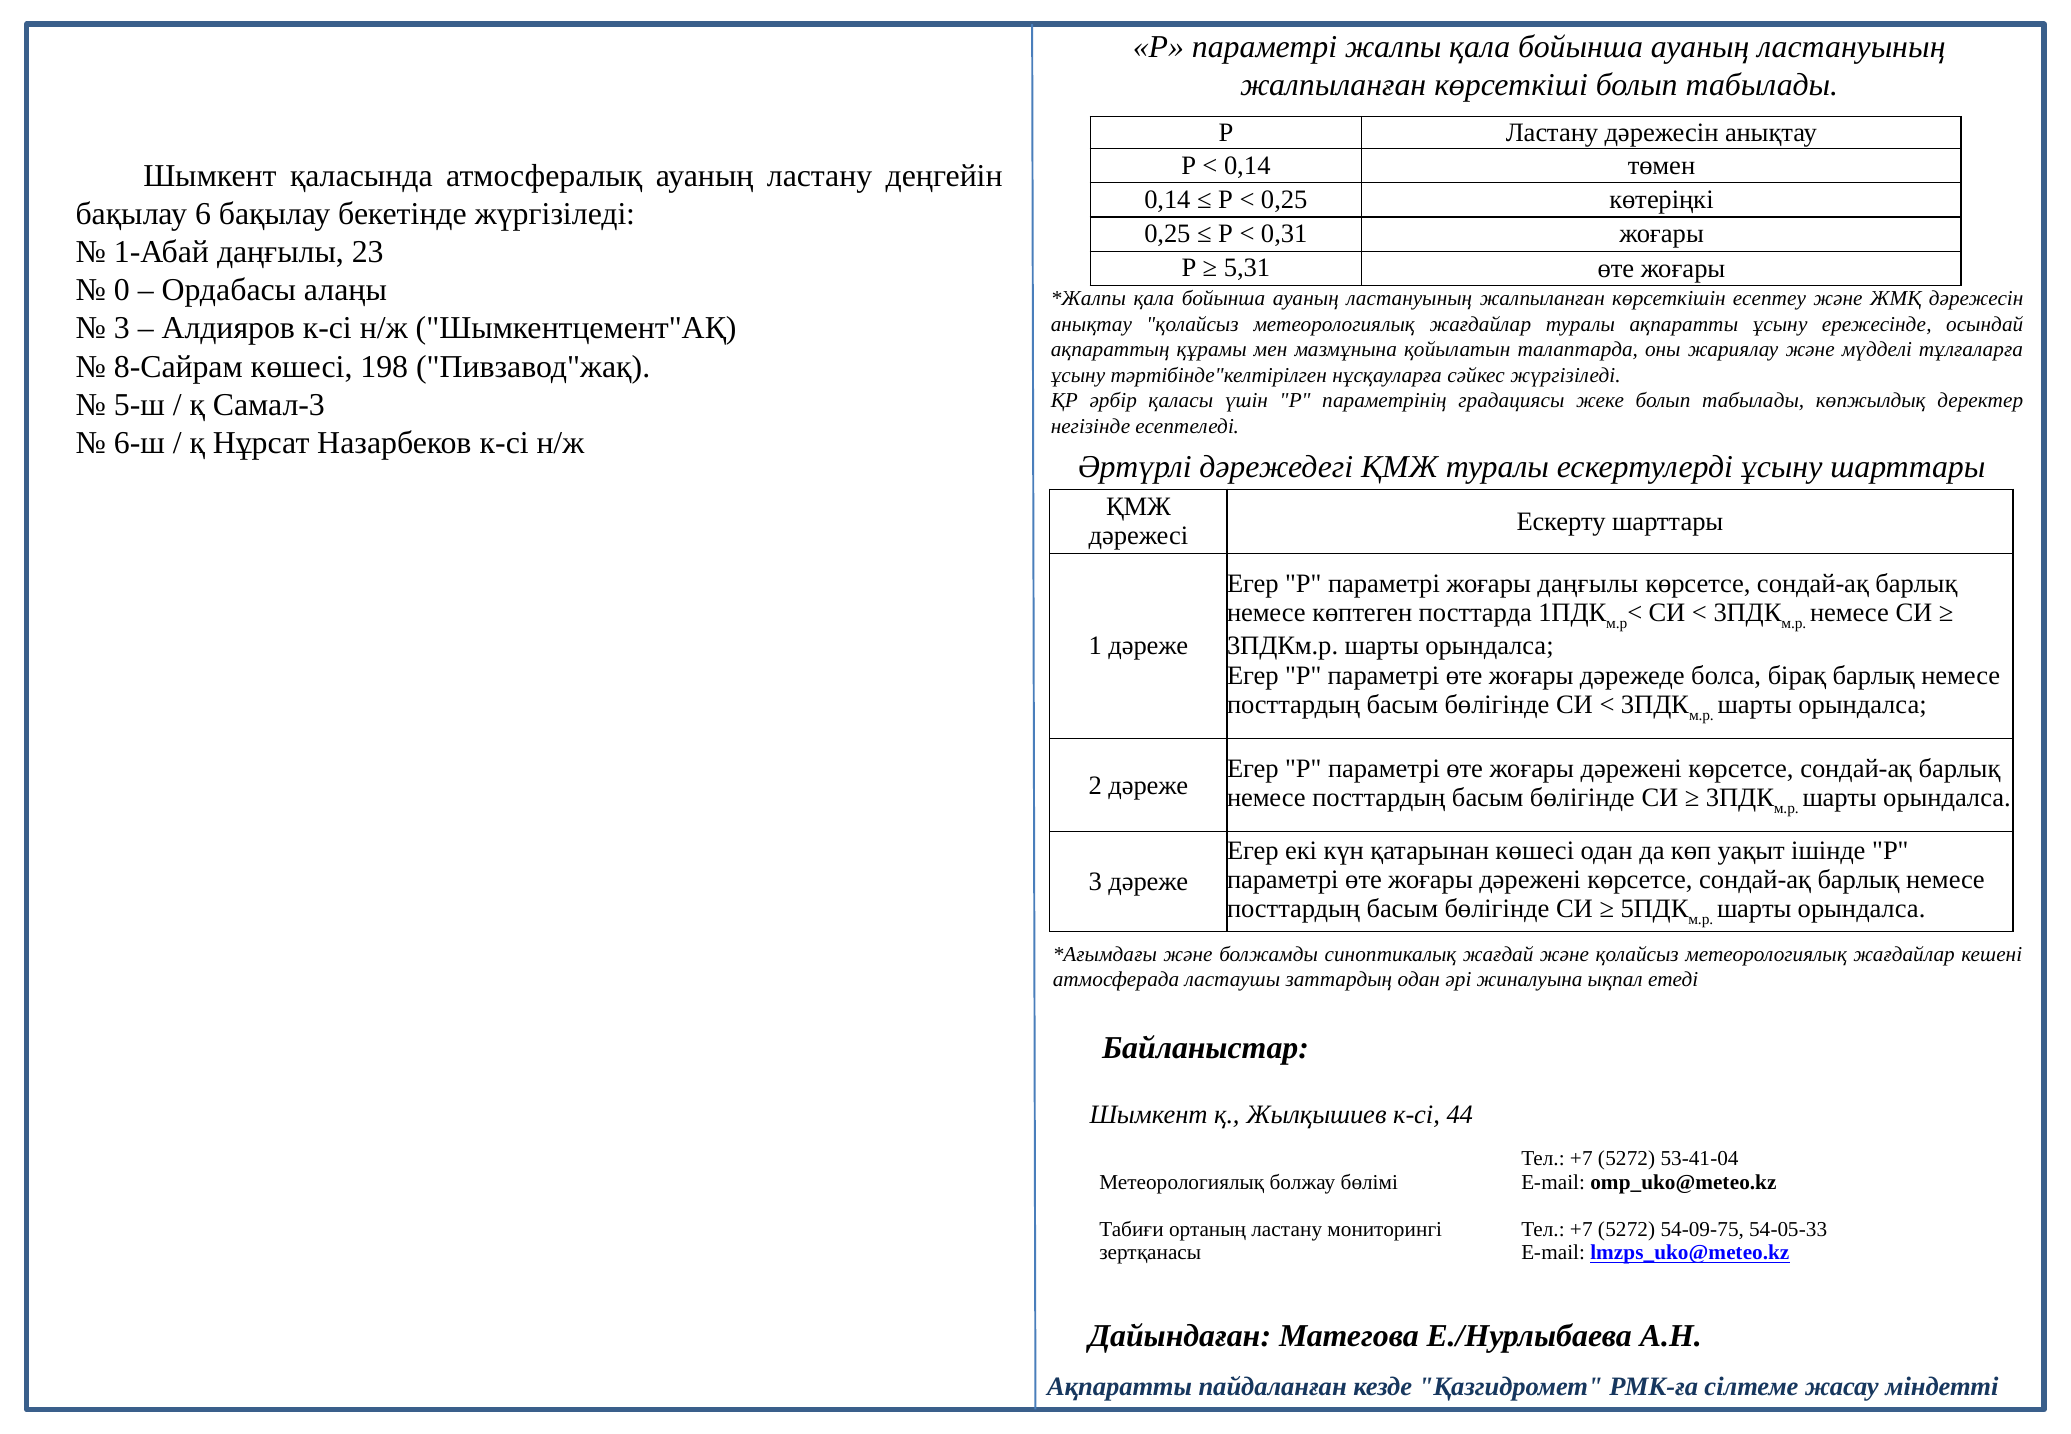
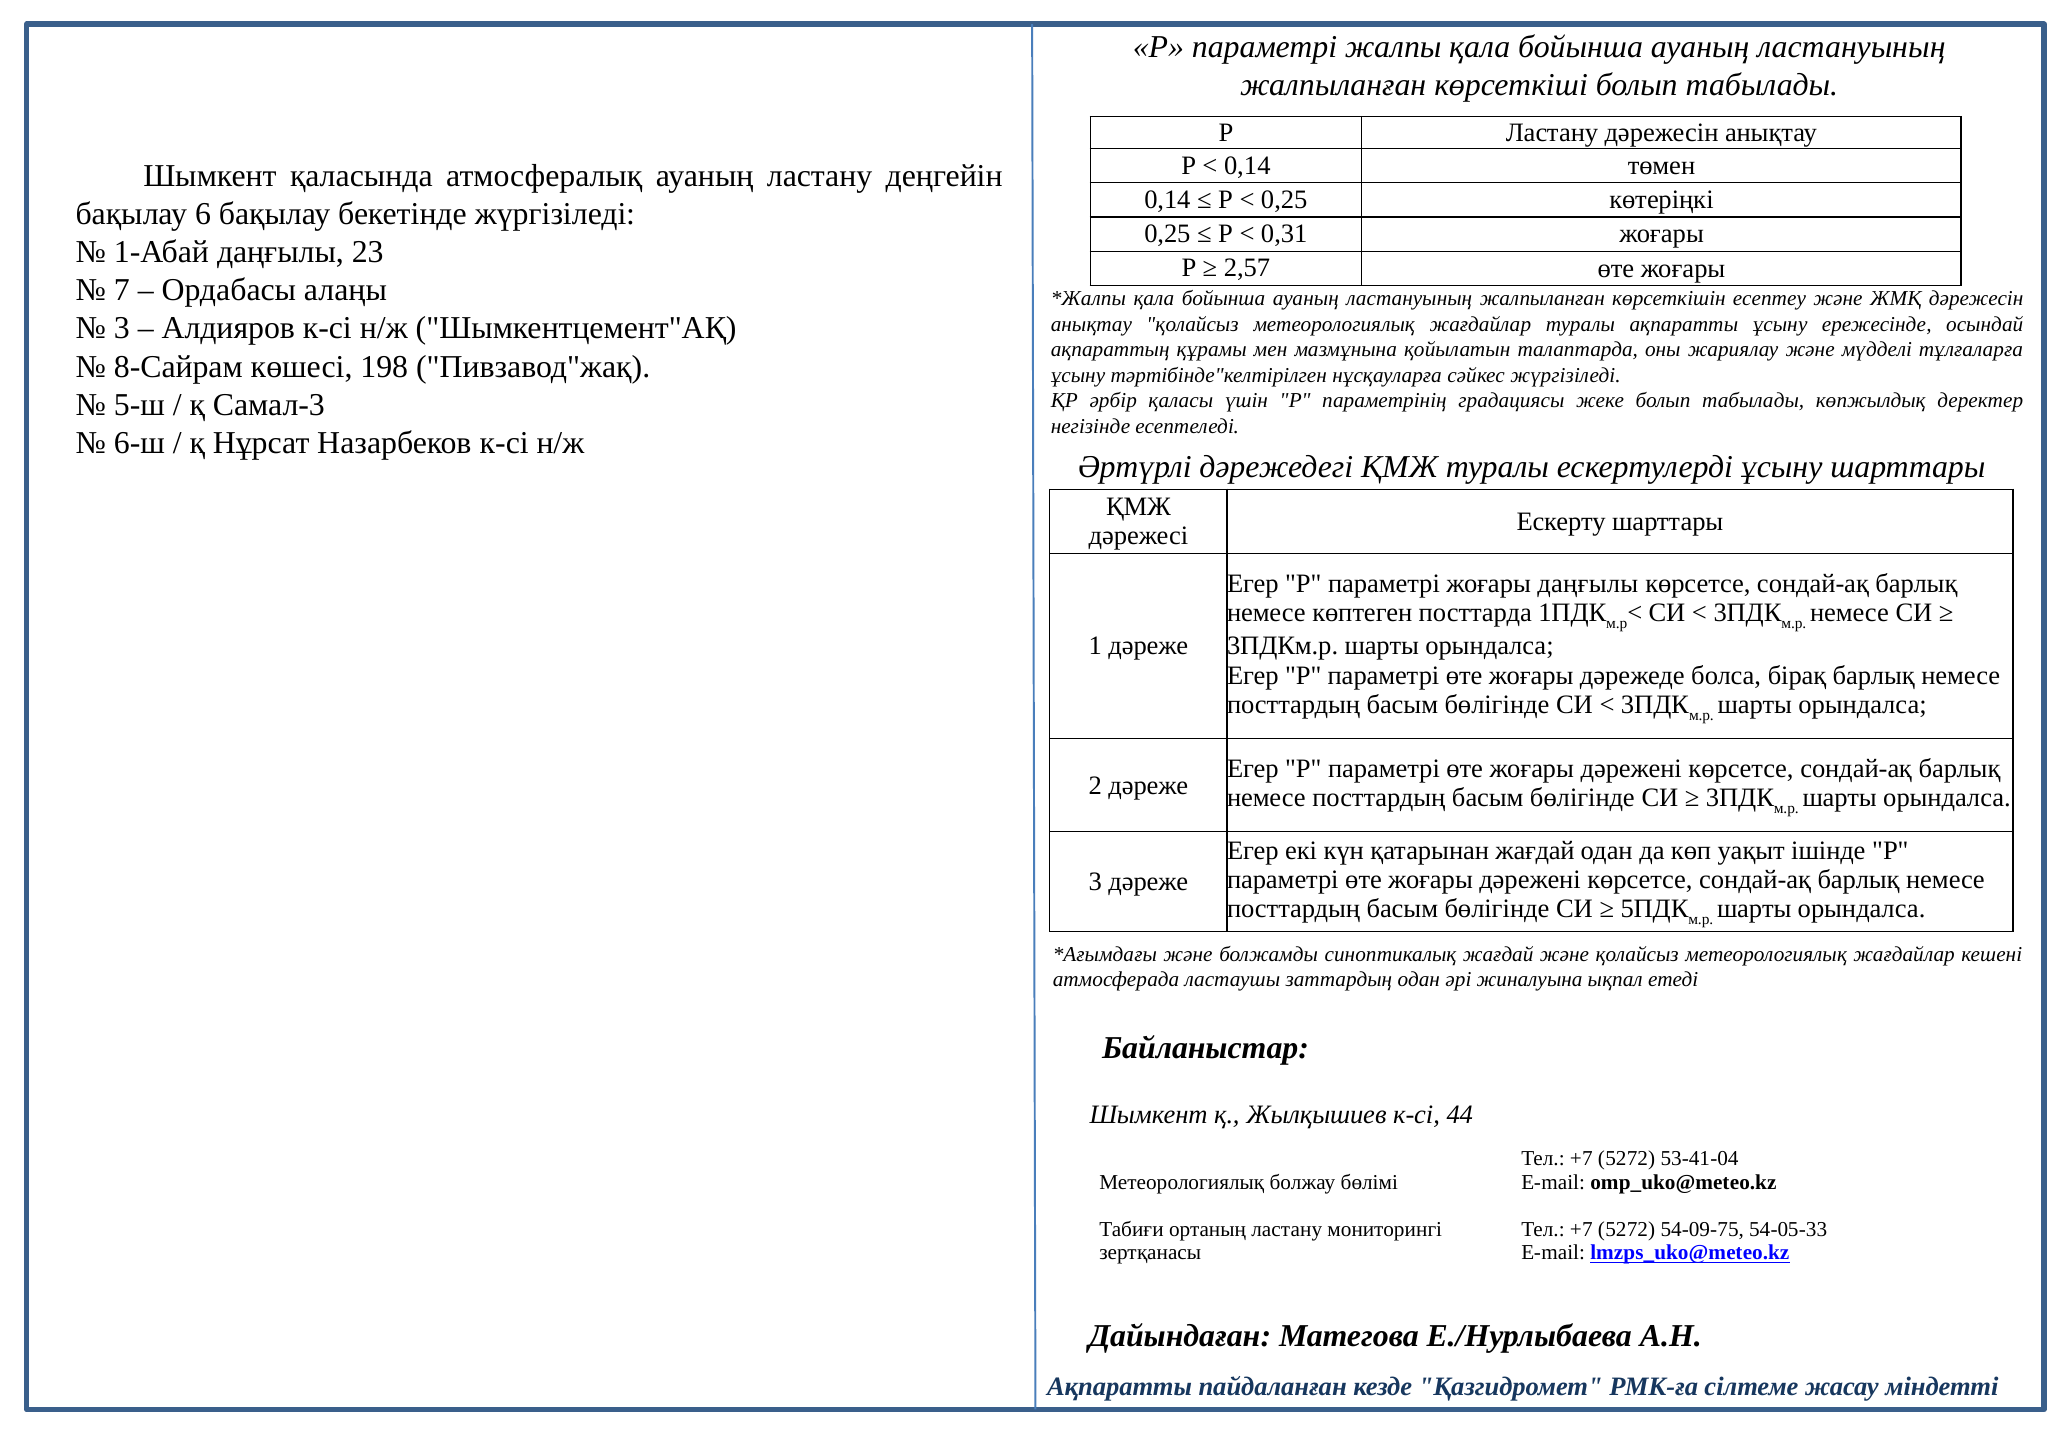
5,31: 5,31 -> 2,57 (1247, 268)
0: 0 -> 7 (122, 290)
қатарынан көшесі: көшесі -> жағдай (1535, 850)
